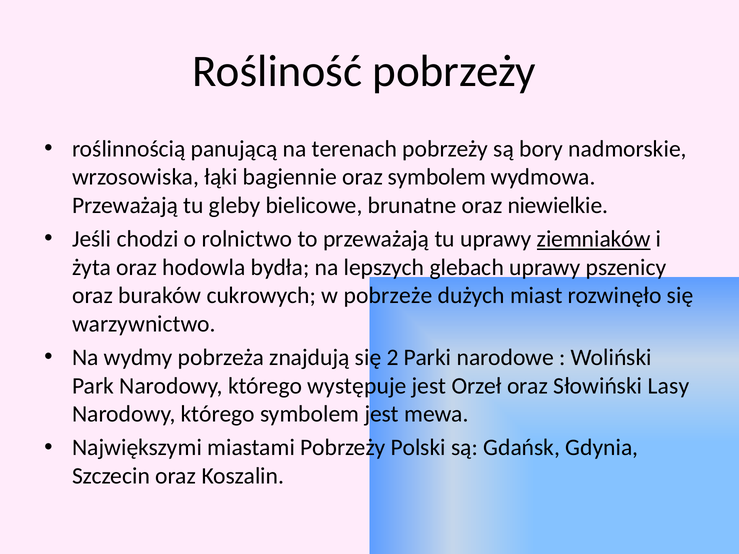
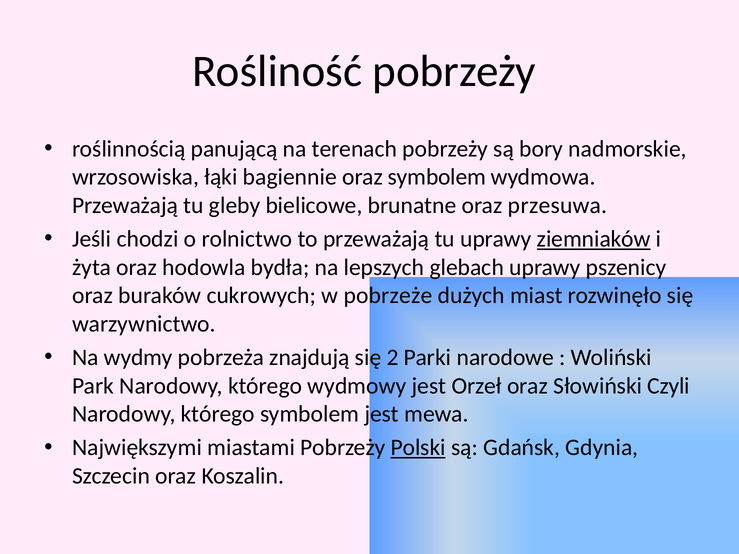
niewielkie: niewielkie -> przesuwa (558, 205)
występuje: występuje -> wydmowy (357, 386)
Lasy: Lasy -> Czyli (669, 386)
Polski underline: none -> present (418, 448)
